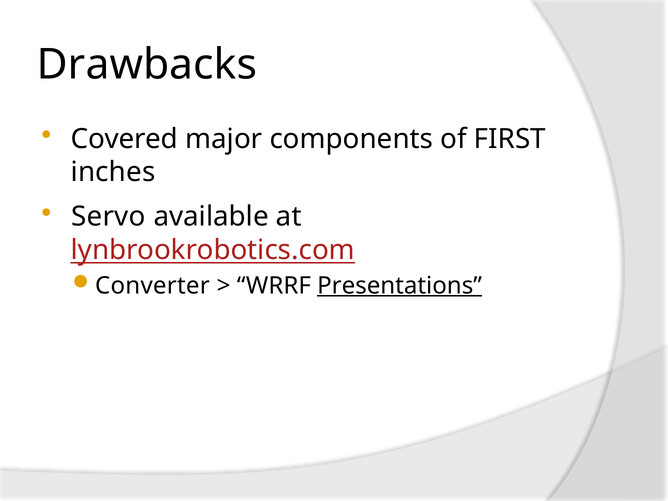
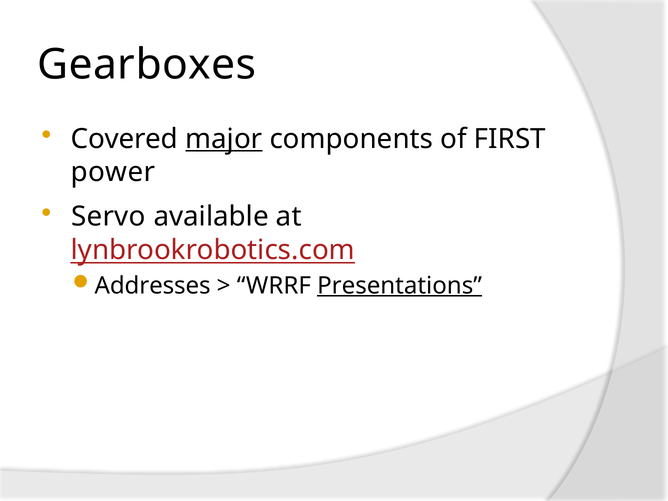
Drawbacks: Drawbacks -> Gearboxes (147, 65)
major underline: none -> present (224, 139)
inches: inches -> power (113, 172)
Converter: Converter -> Addresses (153, 286)
